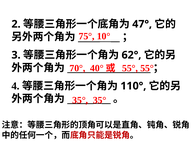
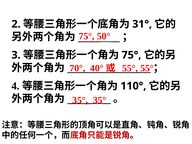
47°: 47° -> 31° (142, 24)
10°: 10° -> 50° (104, 36)
62°: 62° -> 75° (131, 55)
